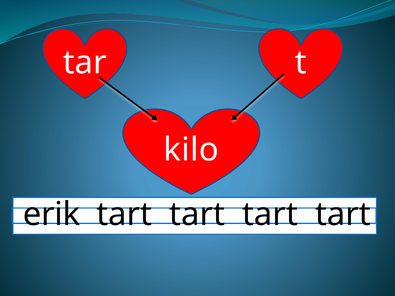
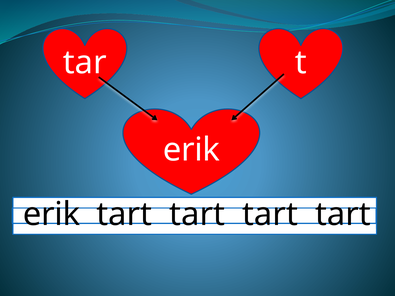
kilo: kilo -> erik (191, 150)
